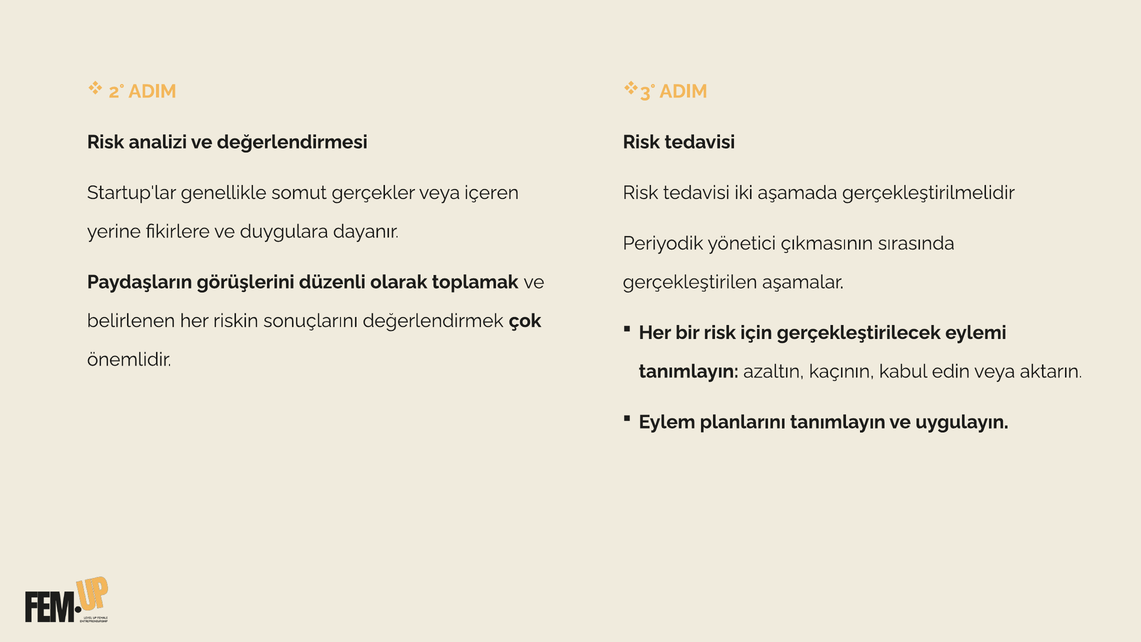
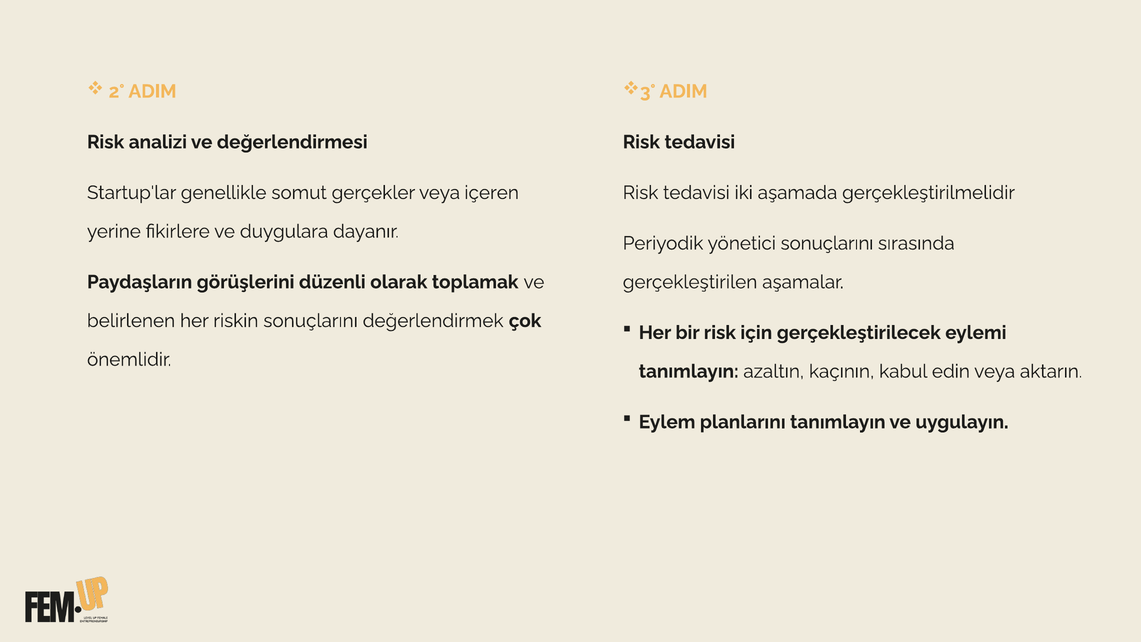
yönetici çıkmasının: çıkmasının -> sonuçlarını (827, 243)
